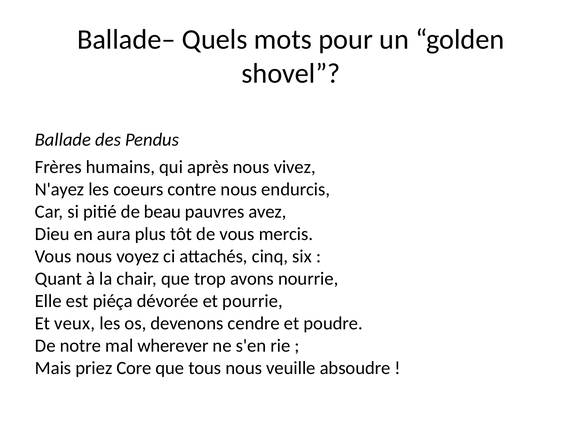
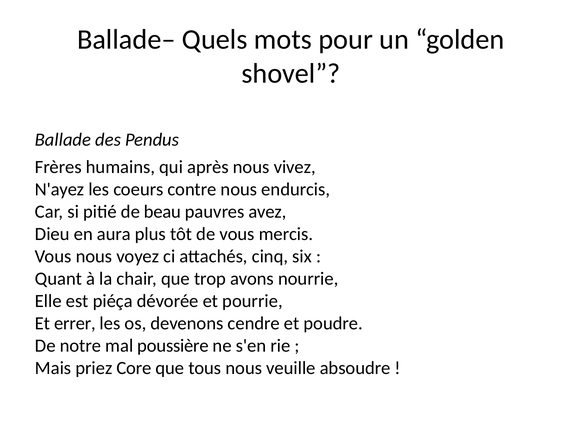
veux: veux -> errer (75, 323)
wherever: wherever -> poussière (173, 345)
